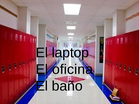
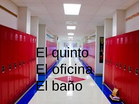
laptop: laptop -> quinto (70, 53)
